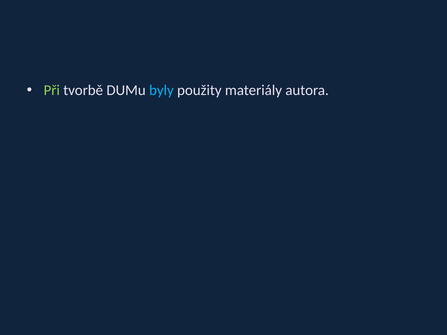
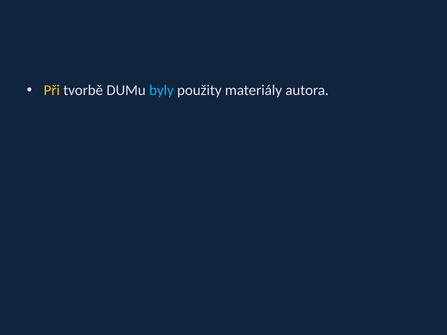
Při colour: light green -> yellow (52, 90)
